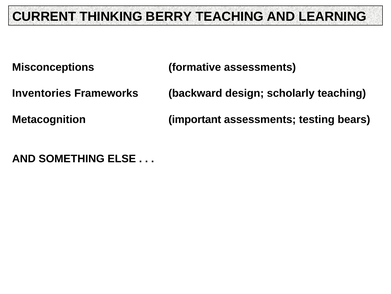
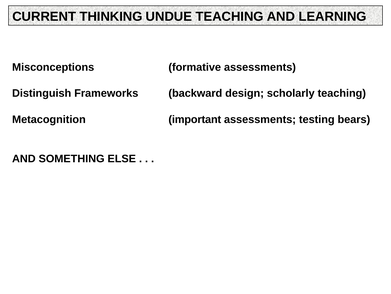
BERRY: BERRY -> UNDUE (169, 16)
Inventories: Inventories -> Distinguish (42, 93)
